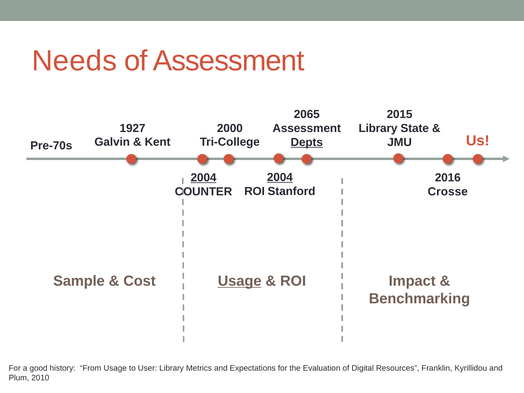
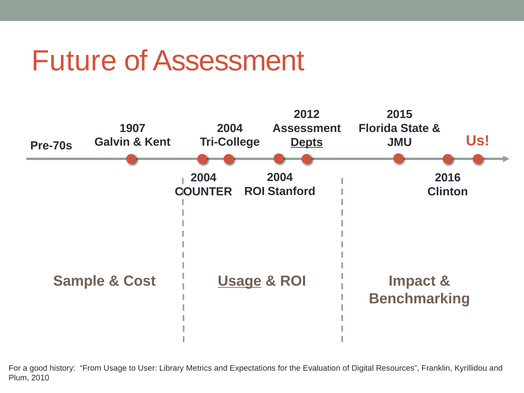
Needs: Needs -> Future (74, 61)
2065: 2065 -> 2012 (307, 114)
1927: 1927 -> 1907 (133, 128)
2000: 2000 -> 2004 (230, 128)
Library: Library -> Florida (378, 128)
2004 underline: present -> none (280, 177)
2004 underline: present -> none (204, 178)
Crosse: Crosse -> Clinton (448, 192)
